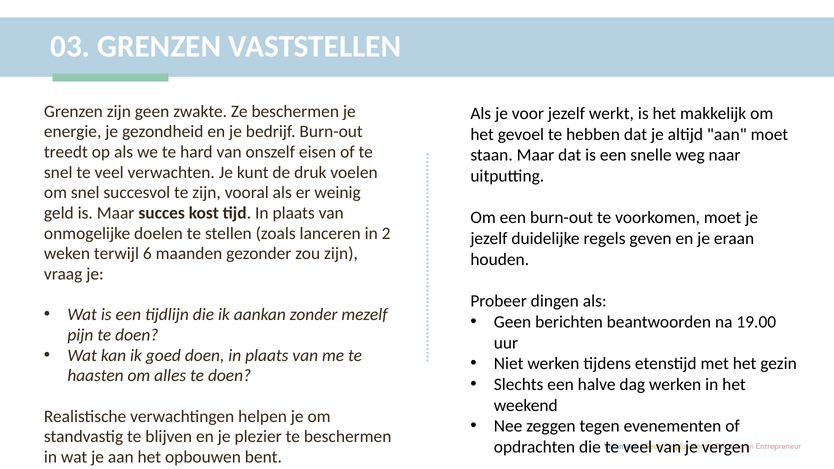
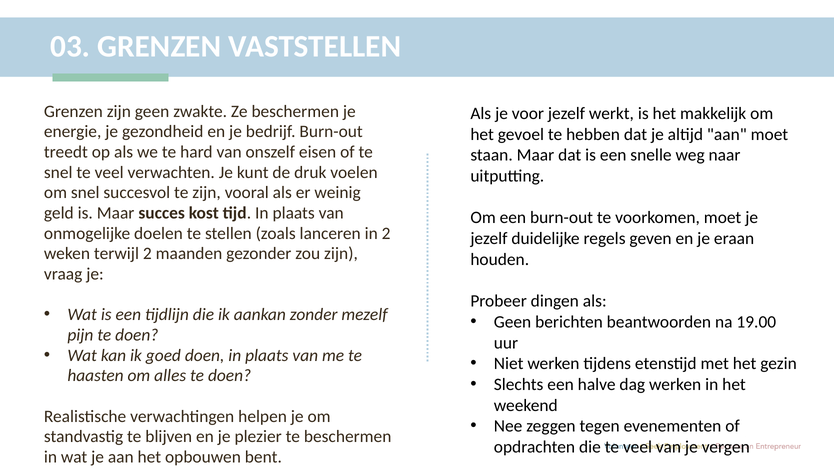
terwijl 6: 6 -> 2 (147, 254)
